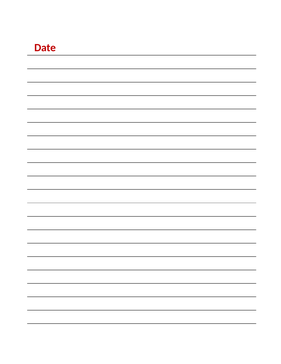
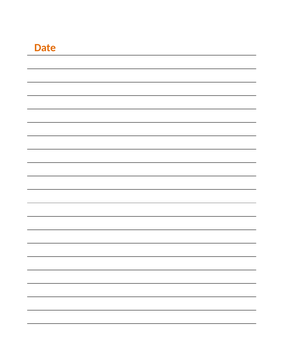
Date colour: red -> orange (45, 48)
